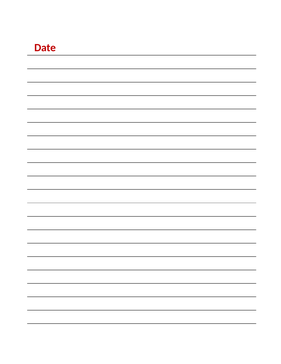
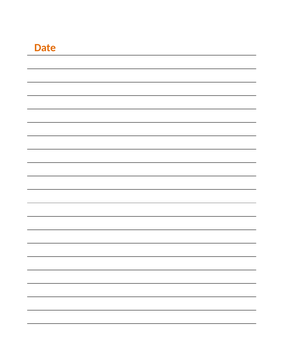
Date colour: red -> orange (45, 48)
